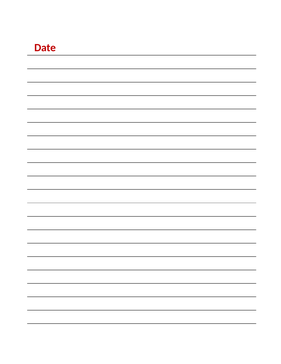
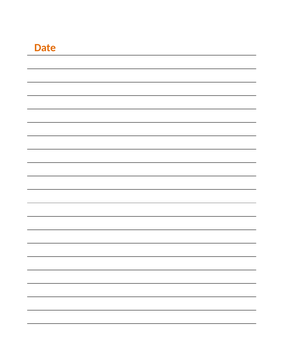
Date colour: red -> orange (45, 48)
